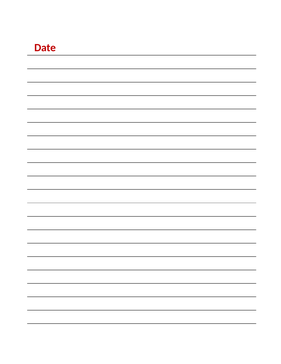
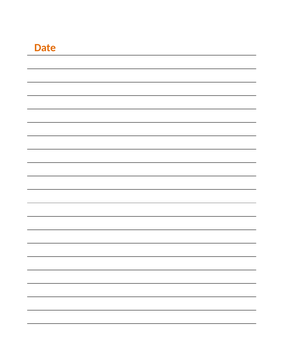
Date colour: red -> orange (45, 48)
